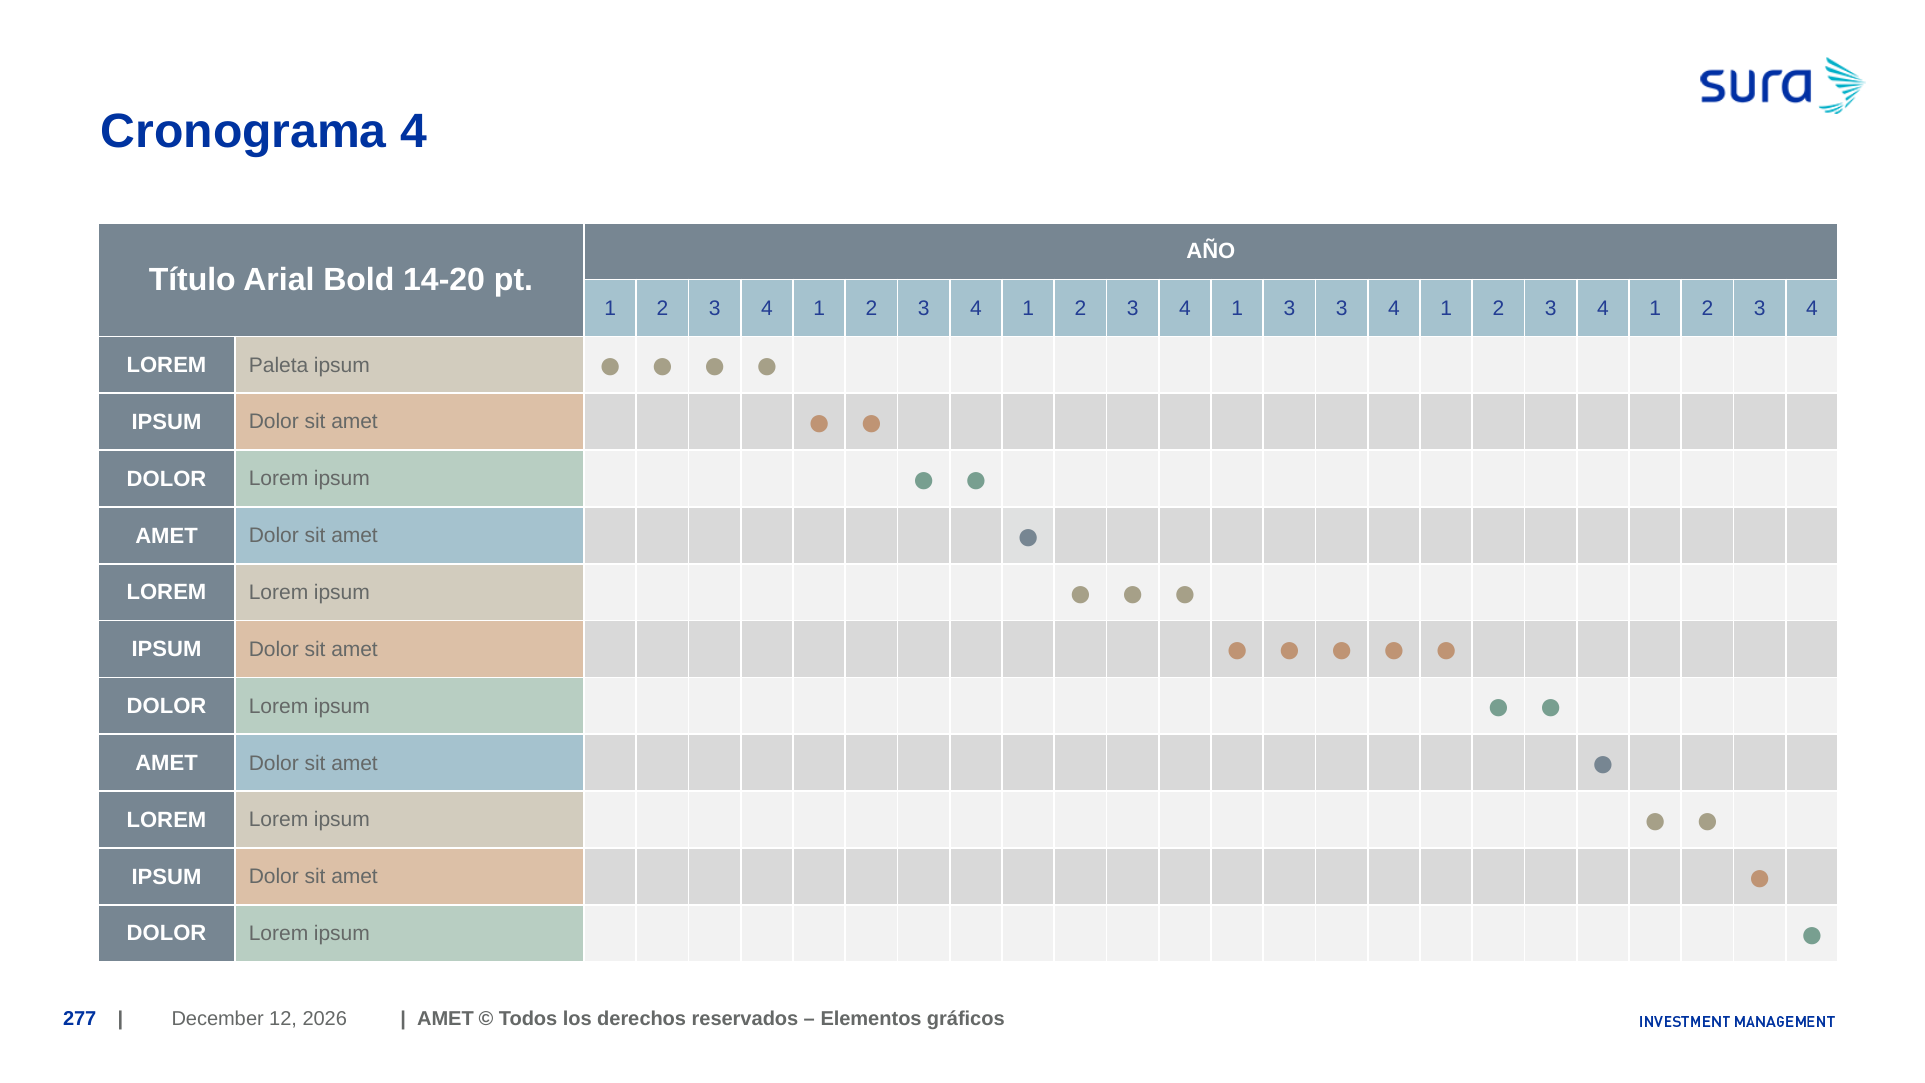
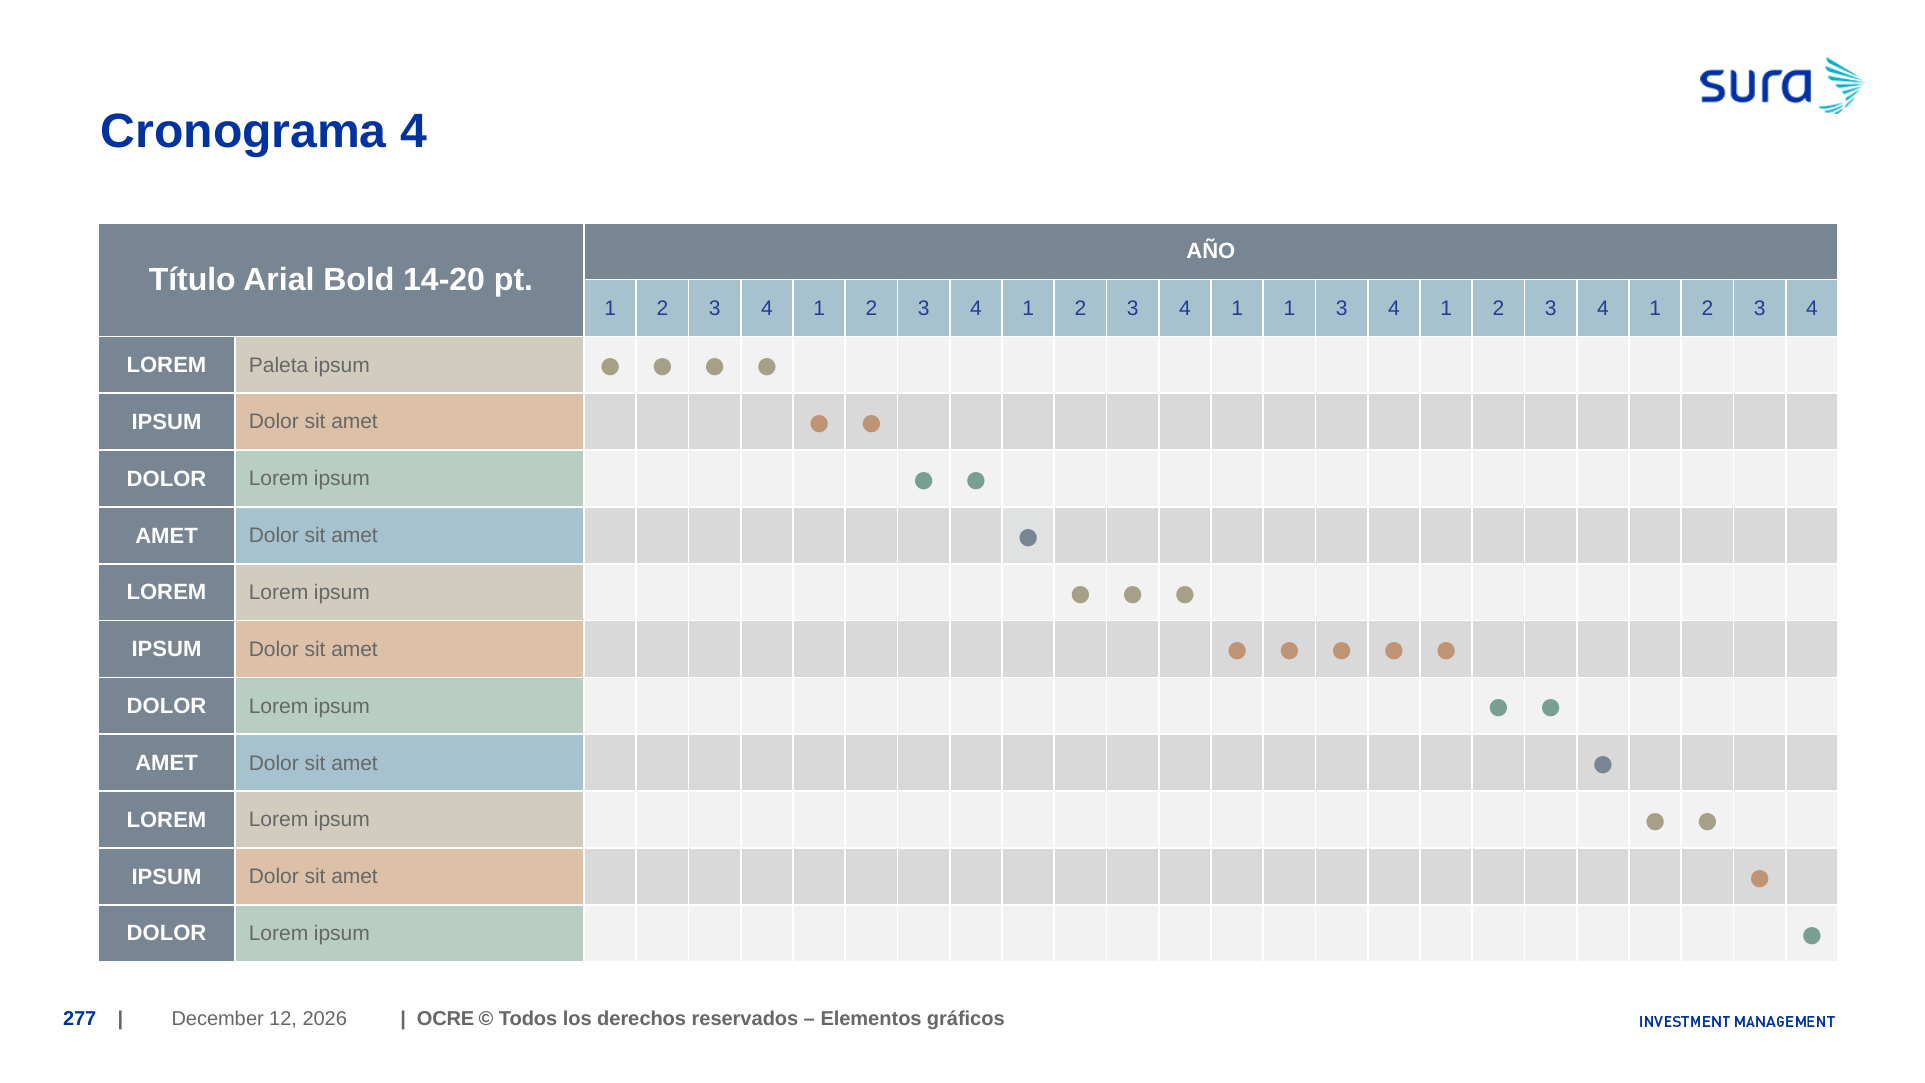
1 3: 3 -> 1 (1289, 308)
AMET: AMET -> OCRE (446, 1019)
